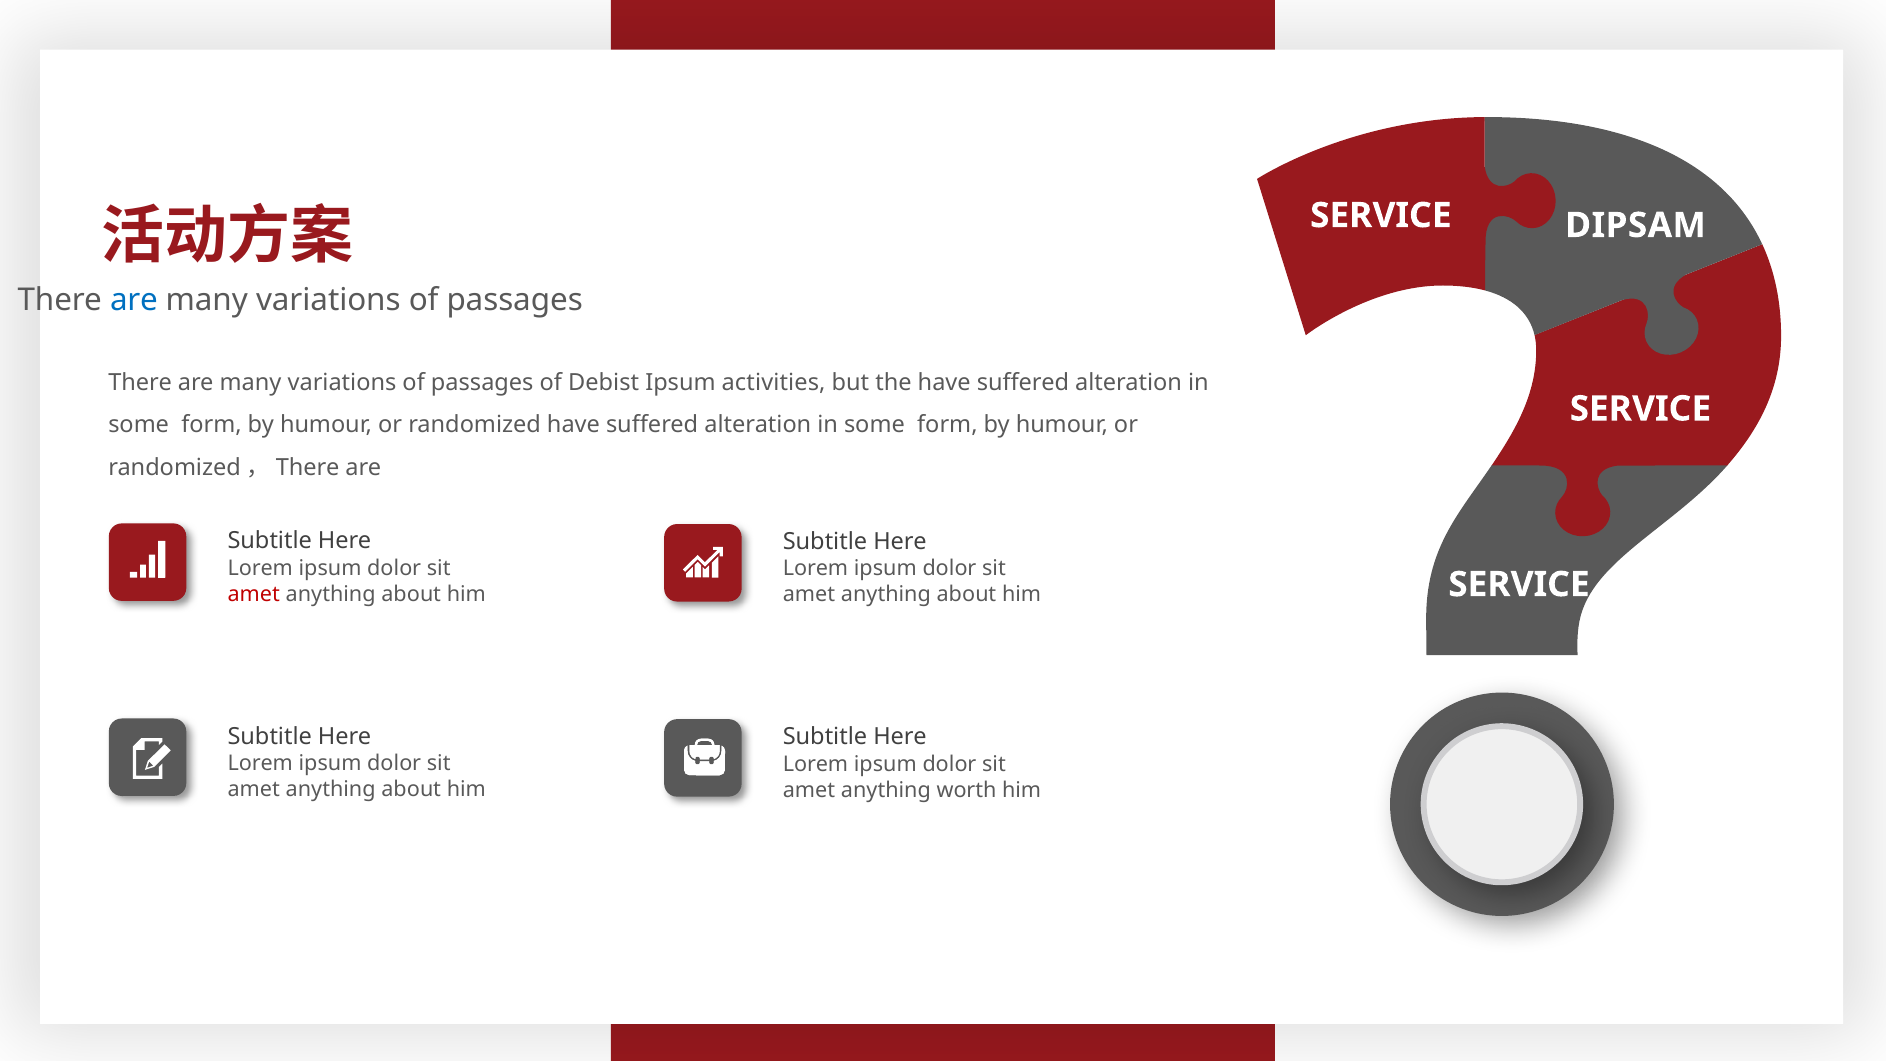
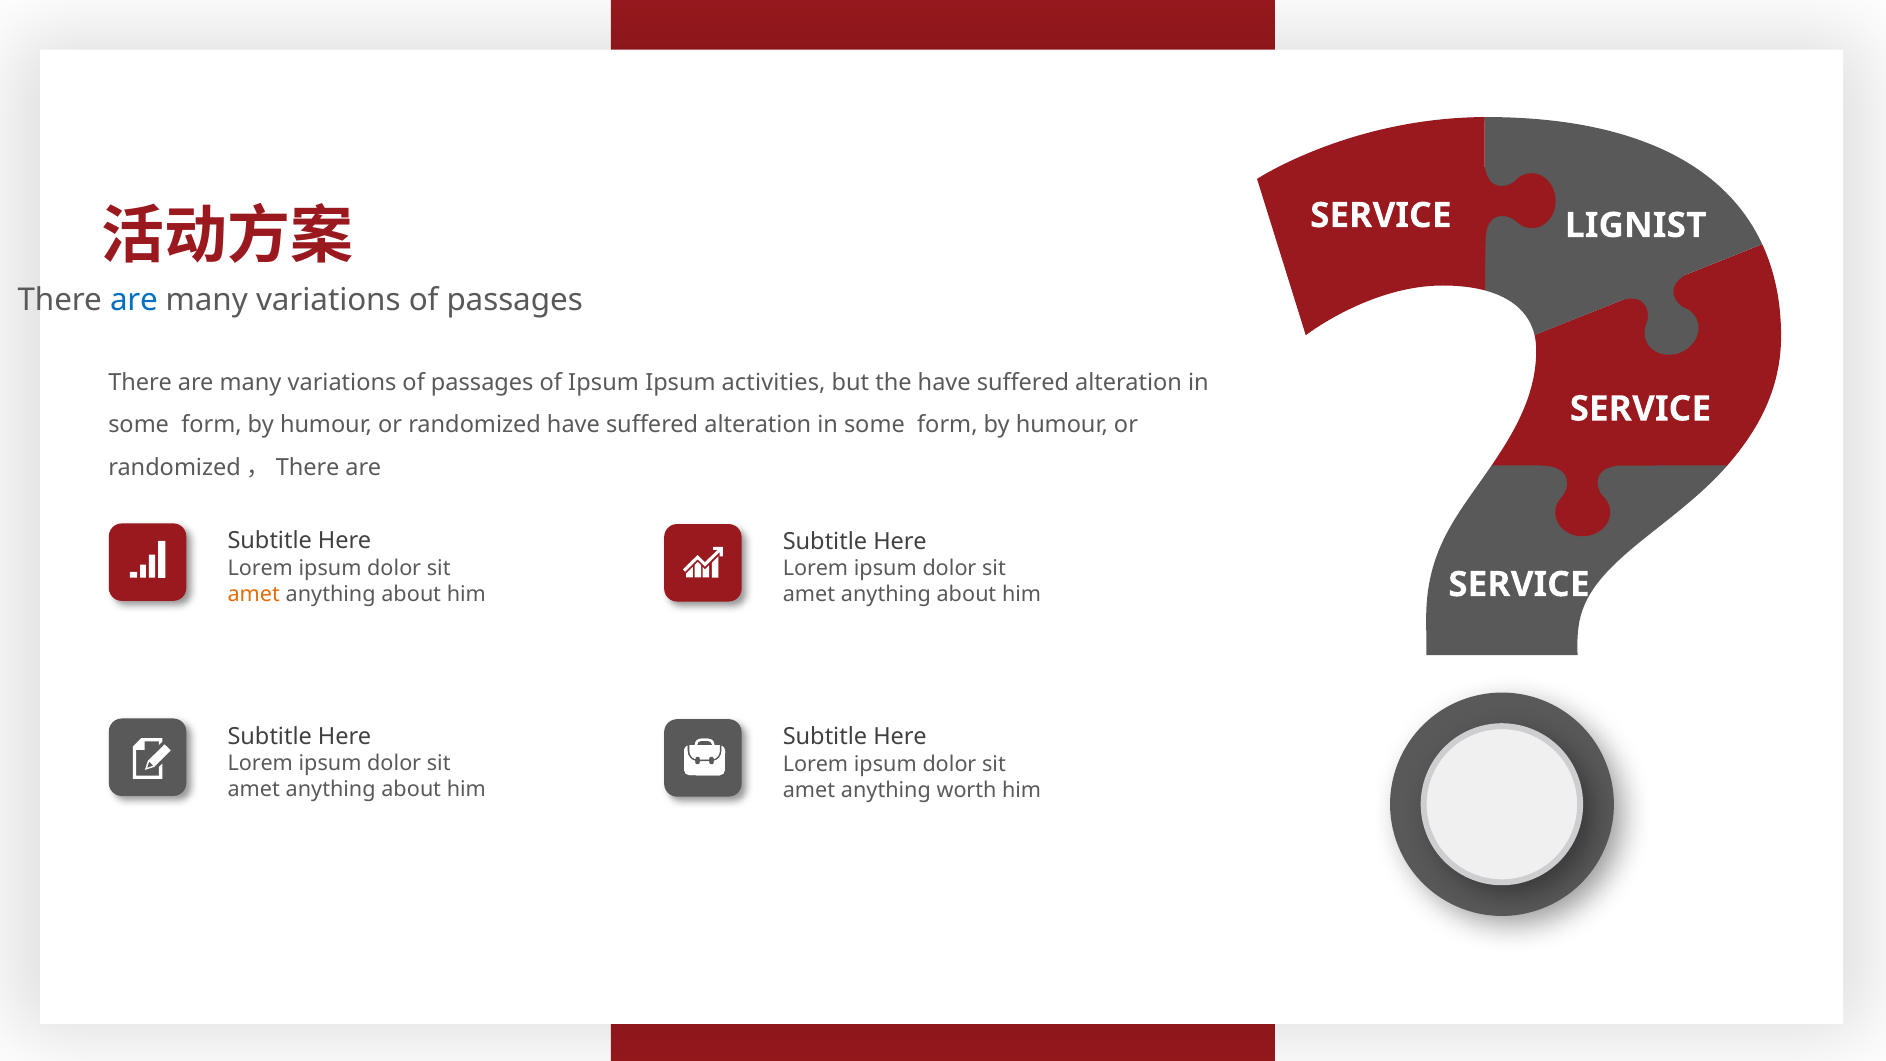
DIPSAM: DIPSAM -> LIGNIST (1636, 225)
of Debist: Debist -> Ipsum (604, 382)
amet colour: red -> orange (254, 594)
